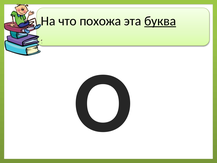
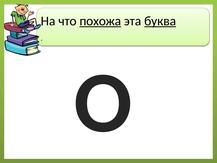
похожа underline: none -> present (100, 21)
